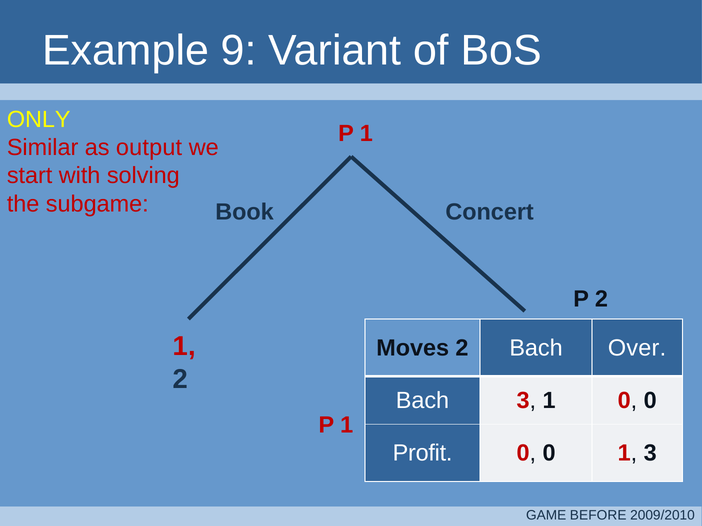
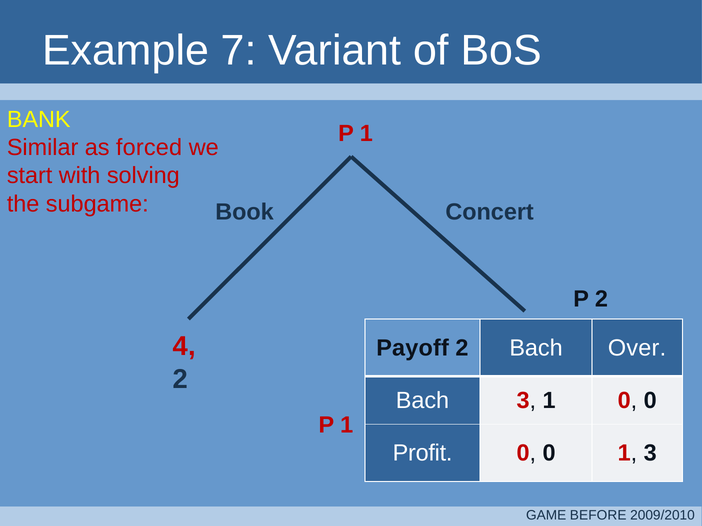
9: 9 -> 7 (239, 51)
ONLY: ONLY -> BANK (39, 120)
output: output -> forced (149, 148)
1: 1 -> 4 (184, 347)
Moves: Moves -> Payoff (413, 348)
